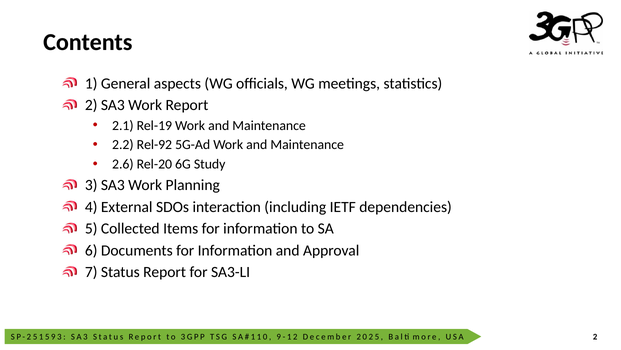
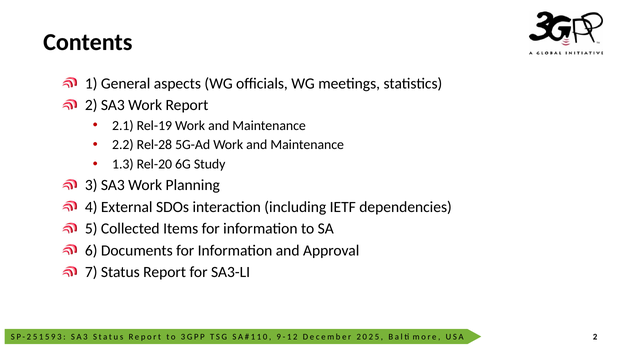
Rel-92: Rel-92 -> Rel-28 (154, 145)
2.6: 2.6 -> 1.3 (123, 164)
